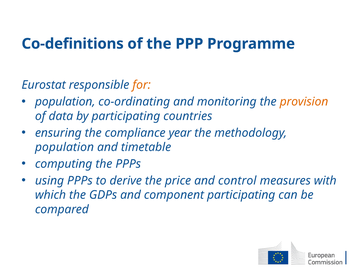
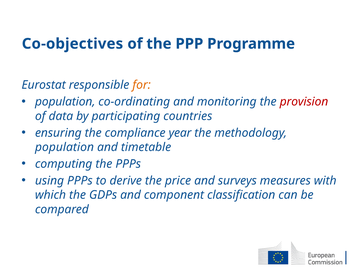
Co-definitions: Co-definitions -> Co-objectives (72, 44)
provision colour: orange -> red (304, 102)
control: control -> surveys (237, 181)
component participating: participating -> classification (241, 195)
